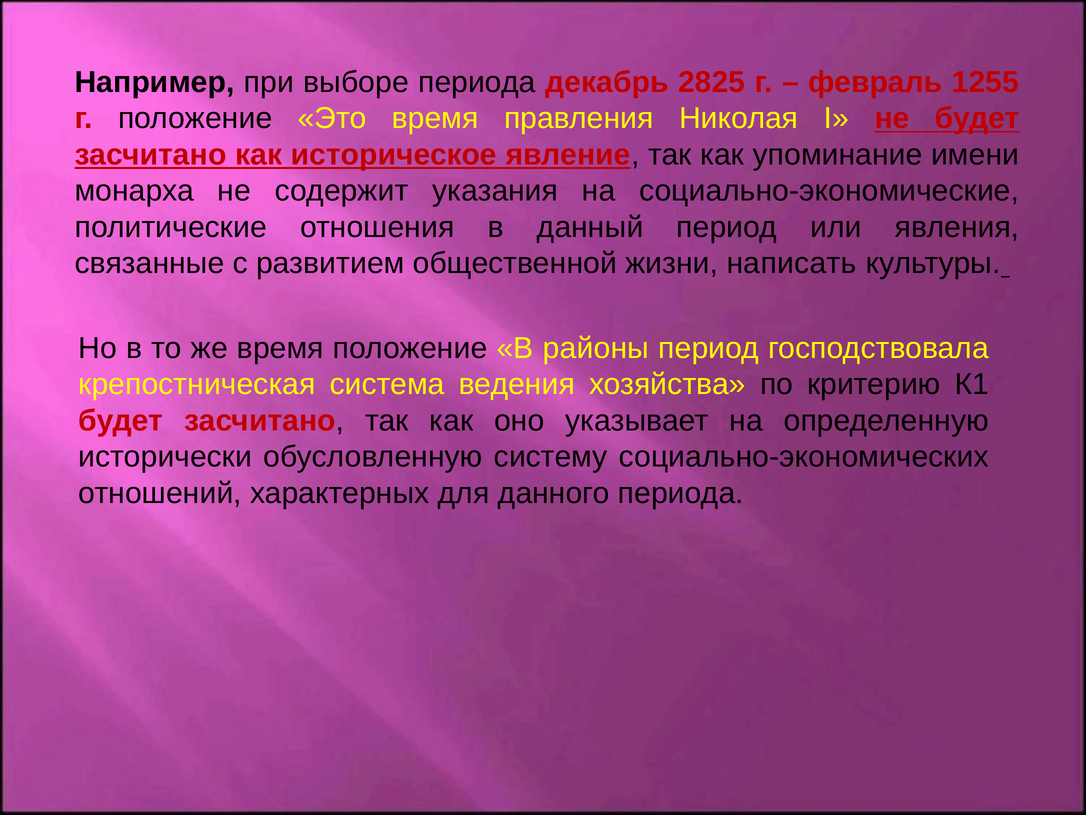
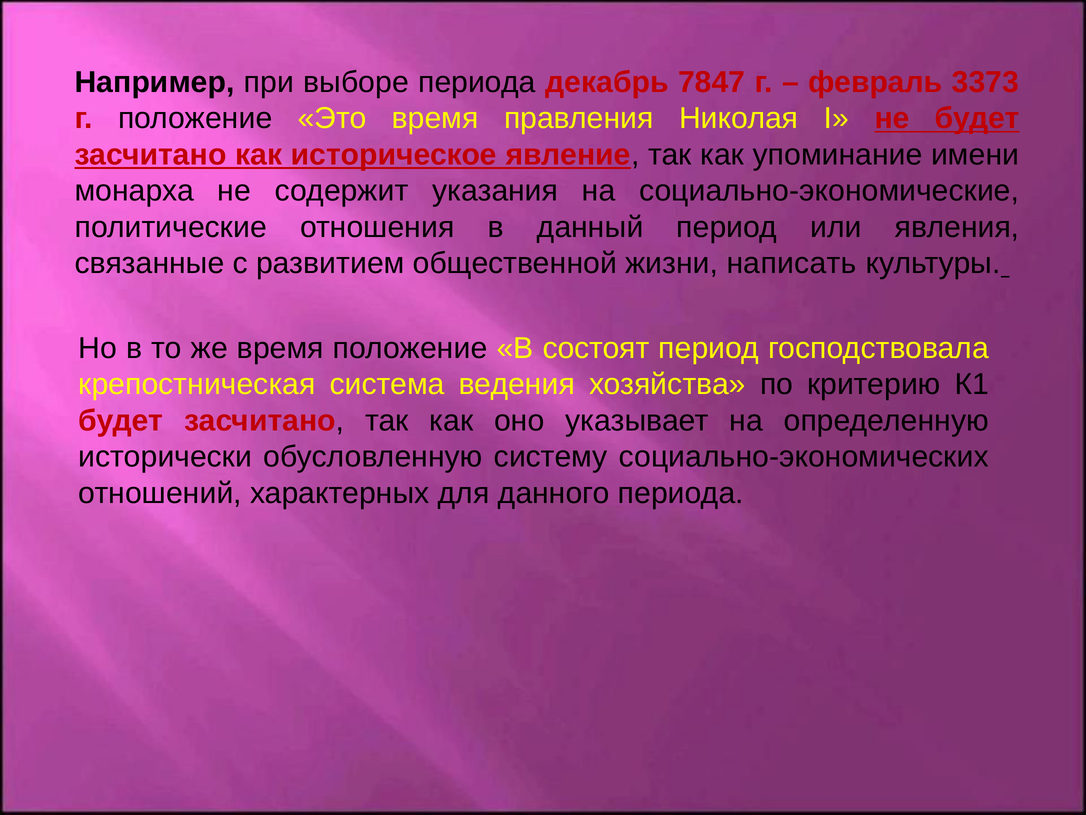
2825: 2825 -> 7847 (712, 82)
1255: 1255 -> 3373 (985, 82)
районы: районы -> состоят (596, 348)
